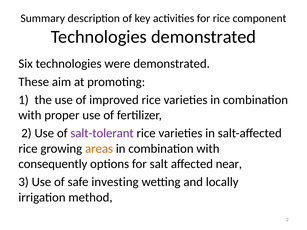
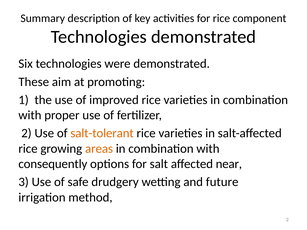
salt-tolerant colour: purple -> orange (102, 133)
investing: investing -> drudgery (115, 182)
locally: locally -> future (222, 182)
